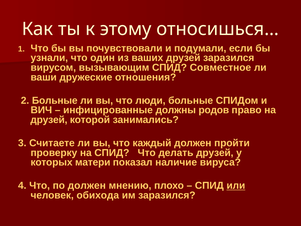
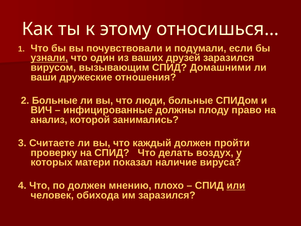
узнали underline: none -> present (49, 58)
Совместное: Совместное -> Домашними (220, 67)
родов: родов -> плоду (214, 110)
друзей: друзей -> анализ (49, 120)
делать друзей: друзей -> воздух (215, 153)
